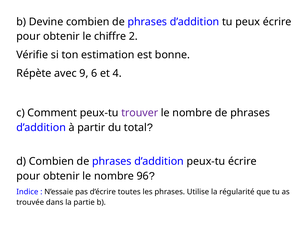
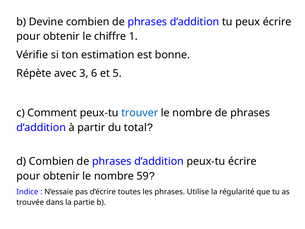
2: 2 -> 1 (133, 36)
9: 9 -> 3 (84, 73)
4: 4 -> 5 (117, 73)
trouver colour: purple -> blue (140, 113)
96: 96 -> 59 (143, 176)
